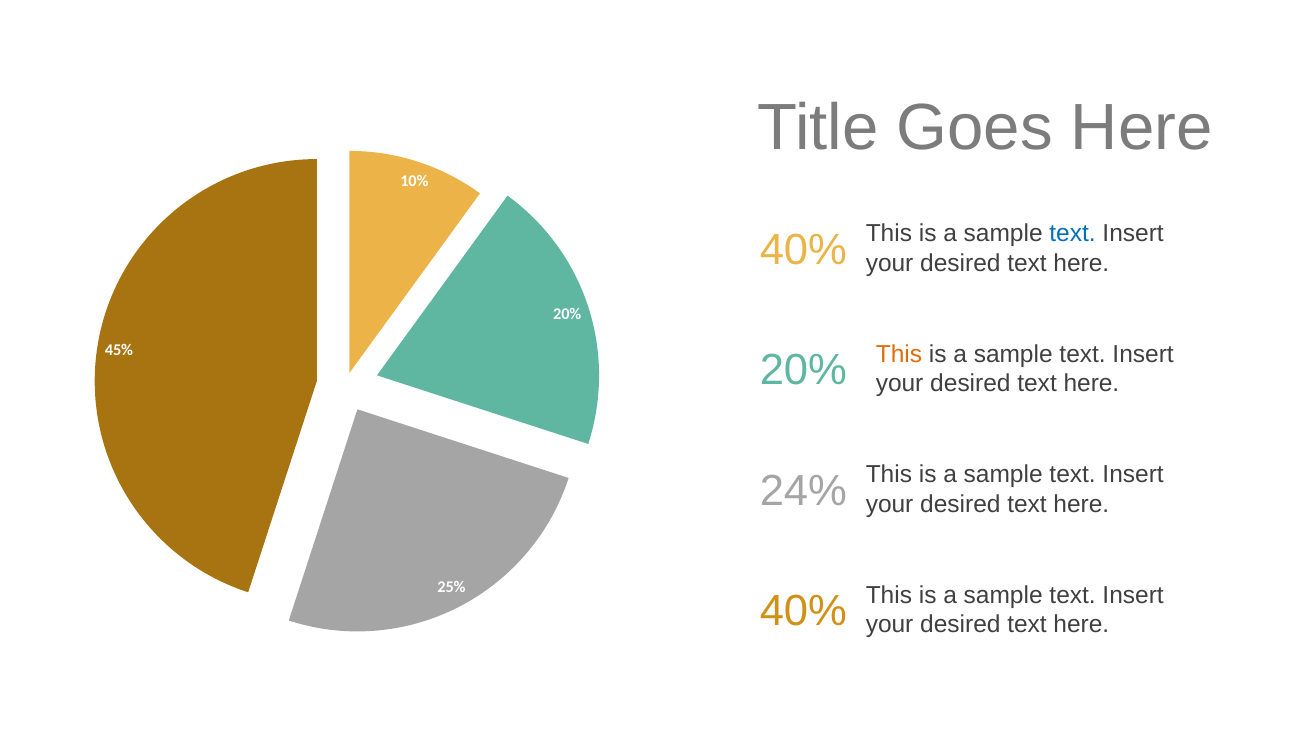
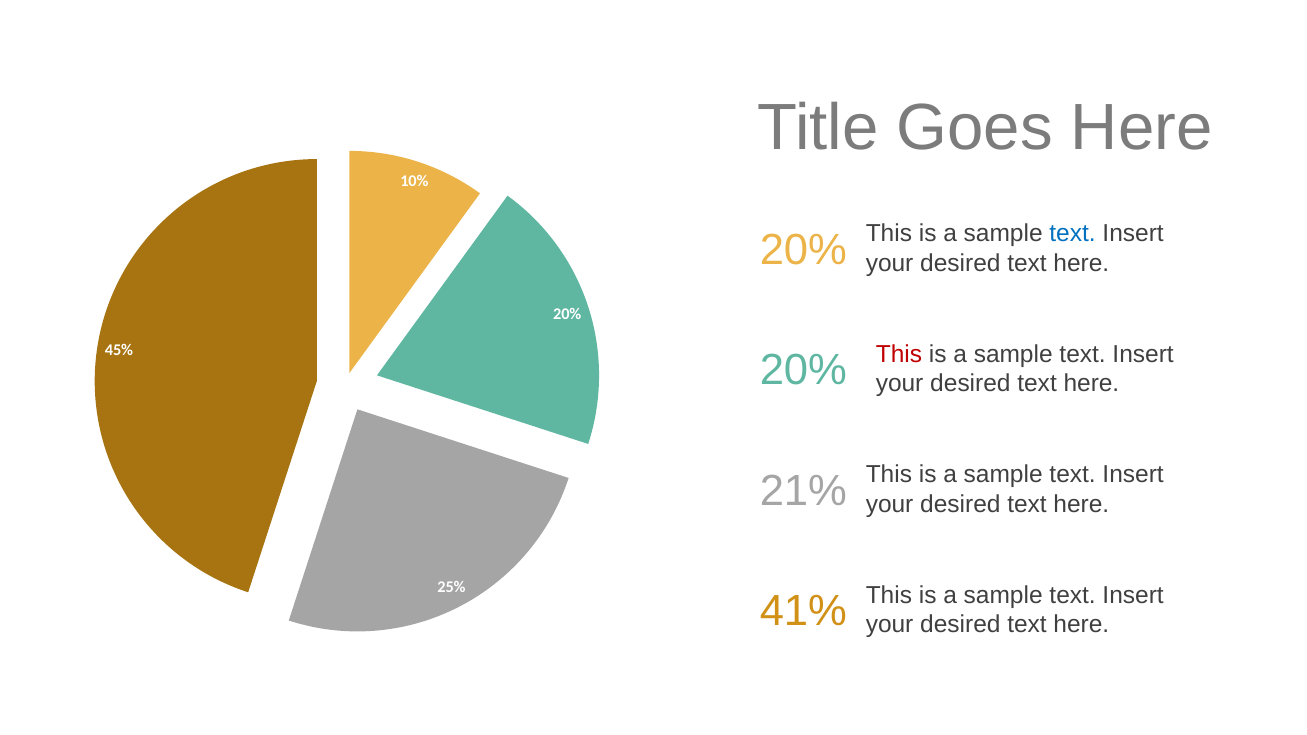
40%: 40% -> 20% (803, 250)
This colour: orange -> red (899, 354)
24%: 24% -> 21% (803, 491)
40%: 40% -> 41% (803, 612)
